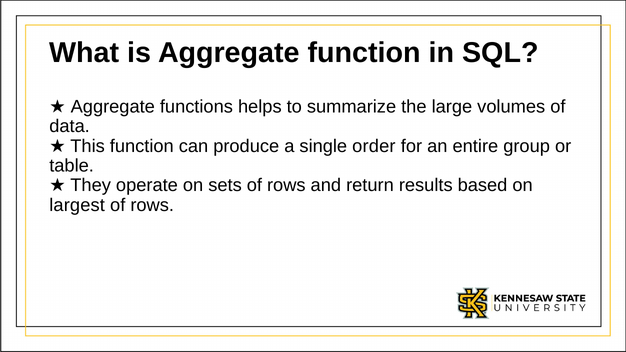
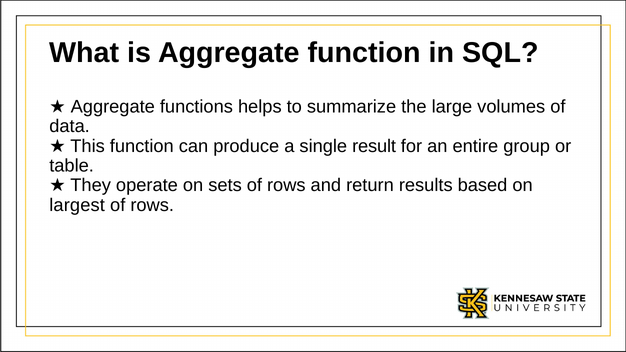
order: order -> result (374, 146)
